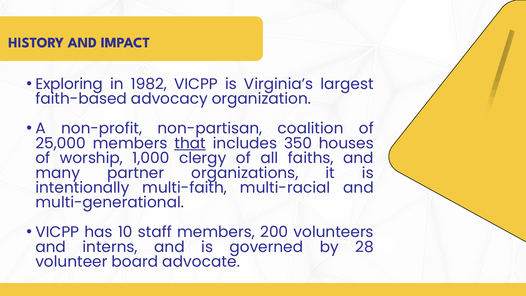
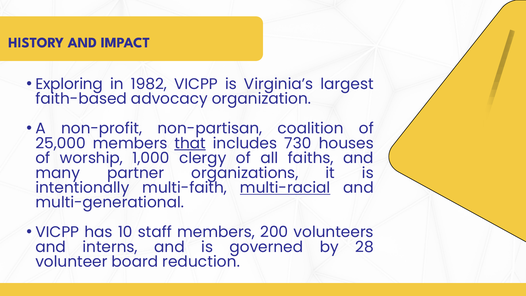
350: 350 -> 730 (298, 143)
multi-racial underline: none -> present (285, 188)
advocate: advocate -> reduction (201, 262)
